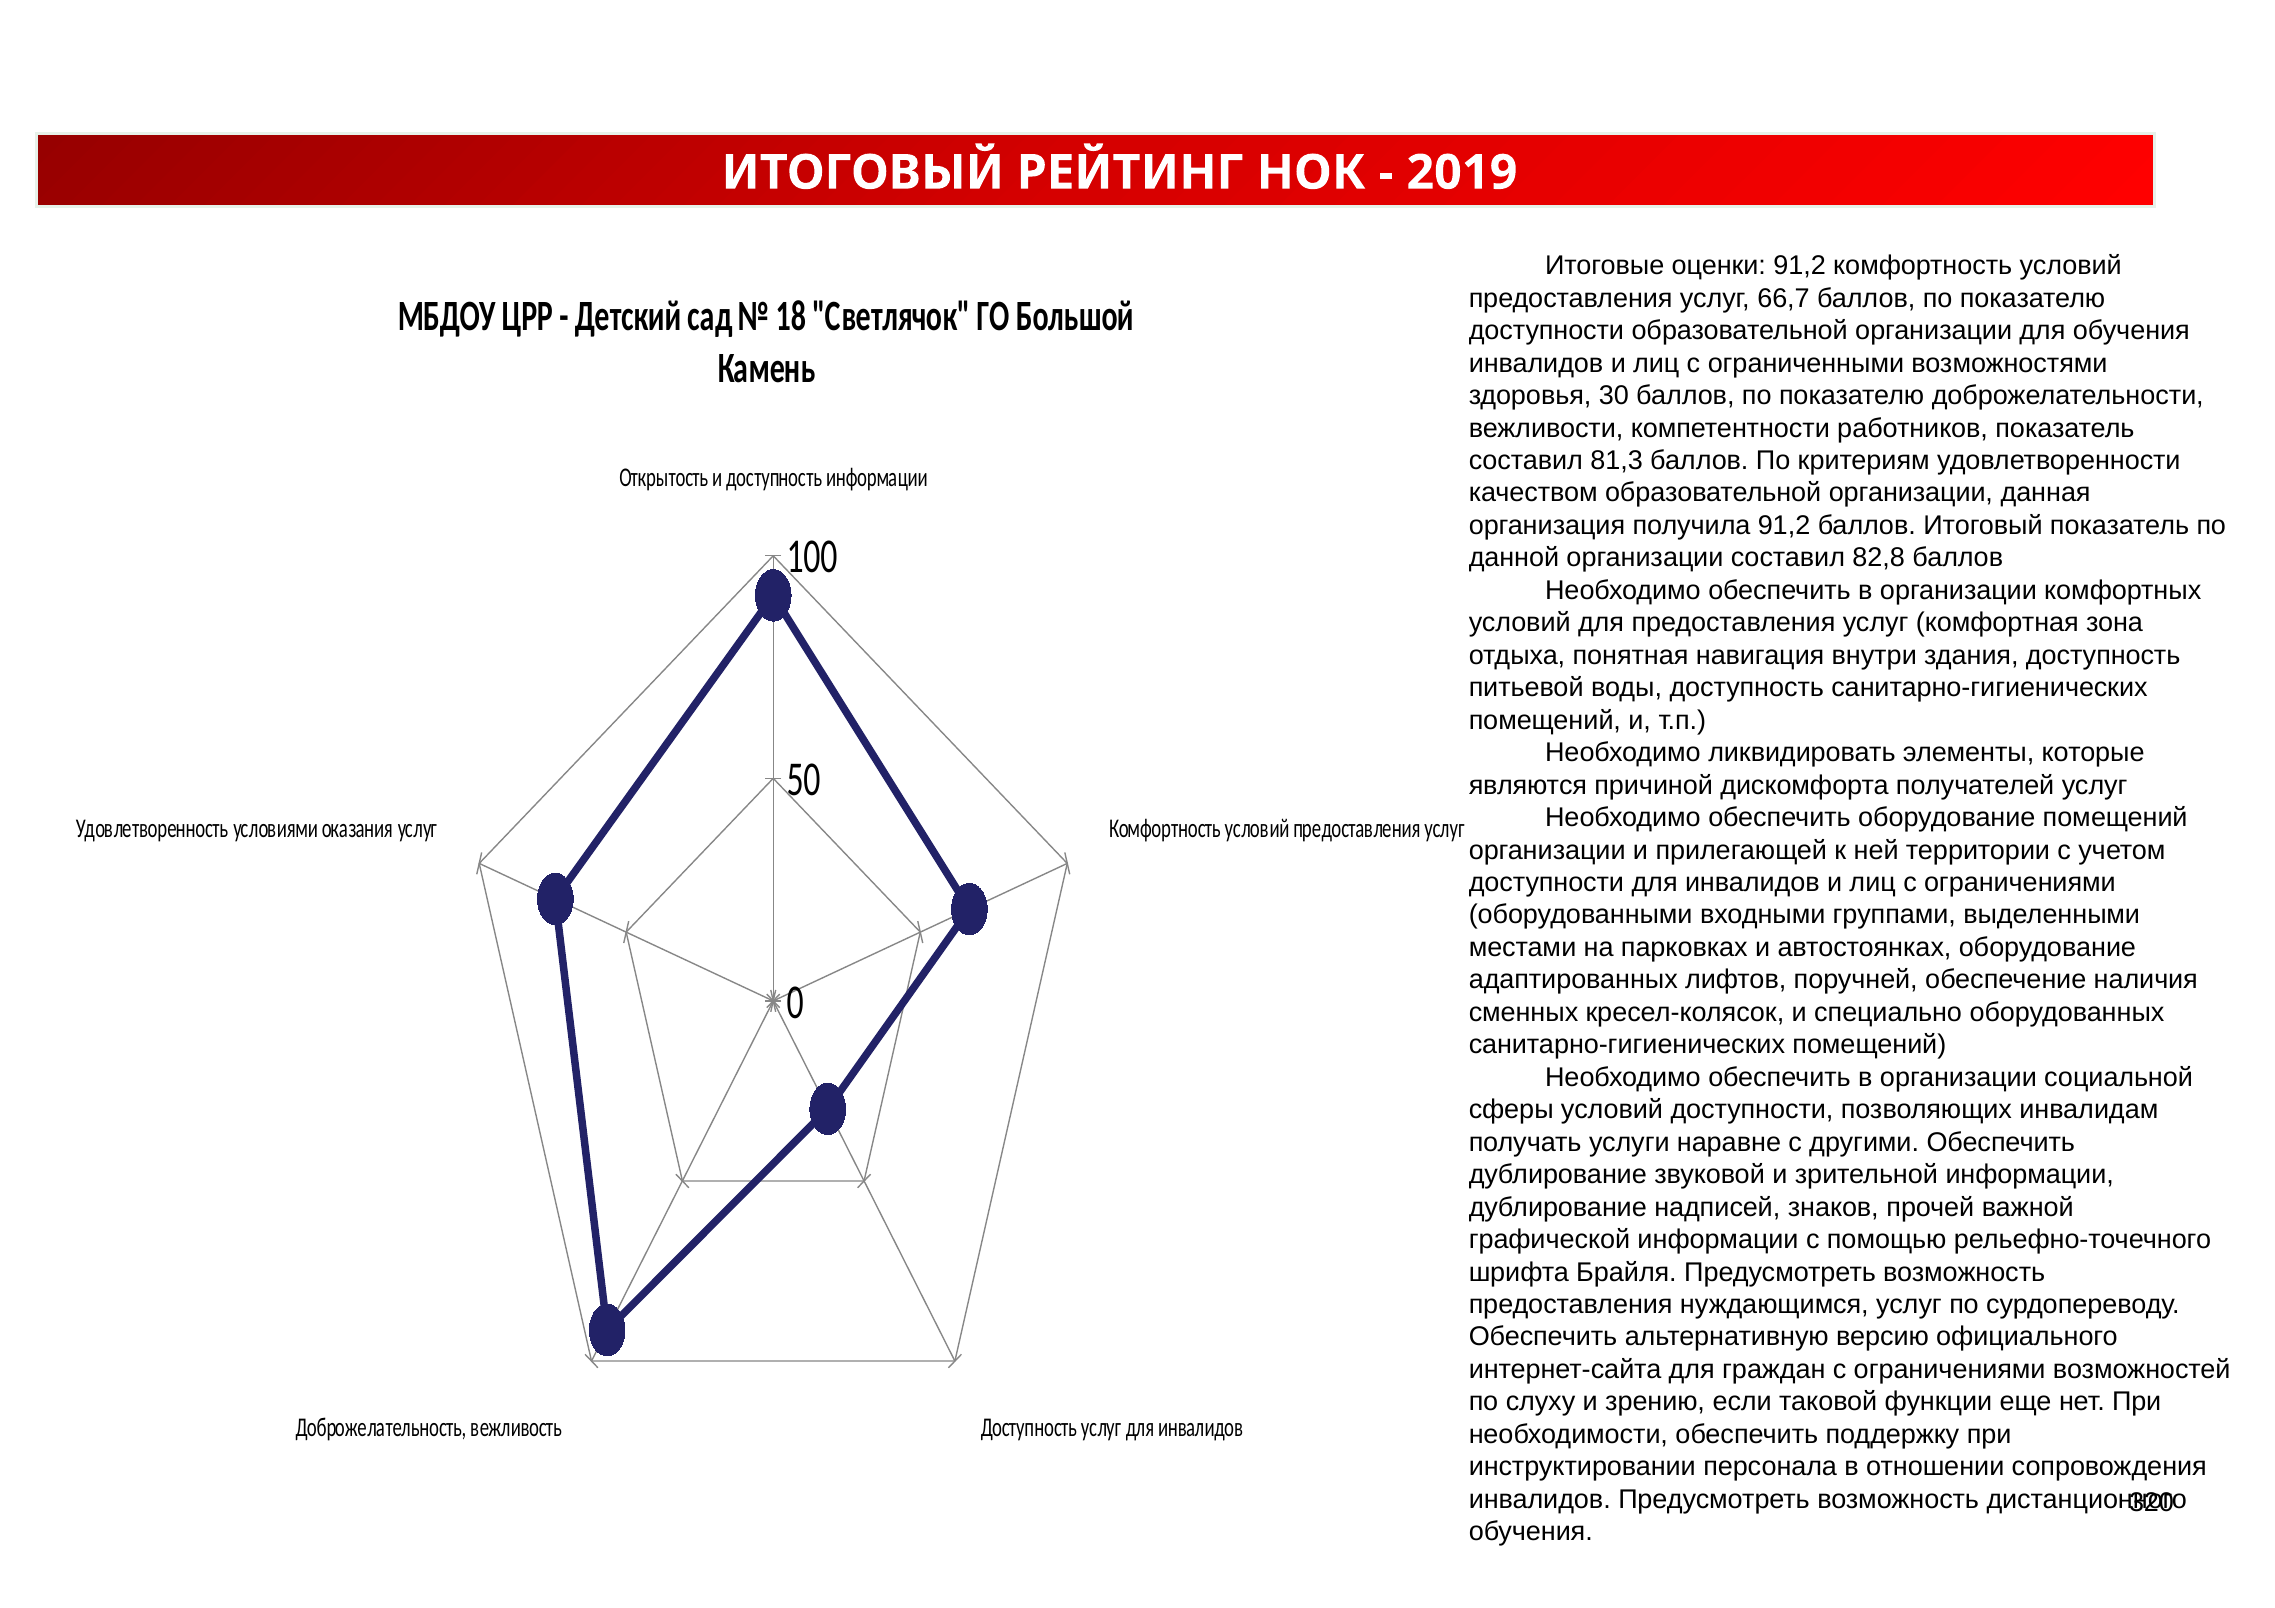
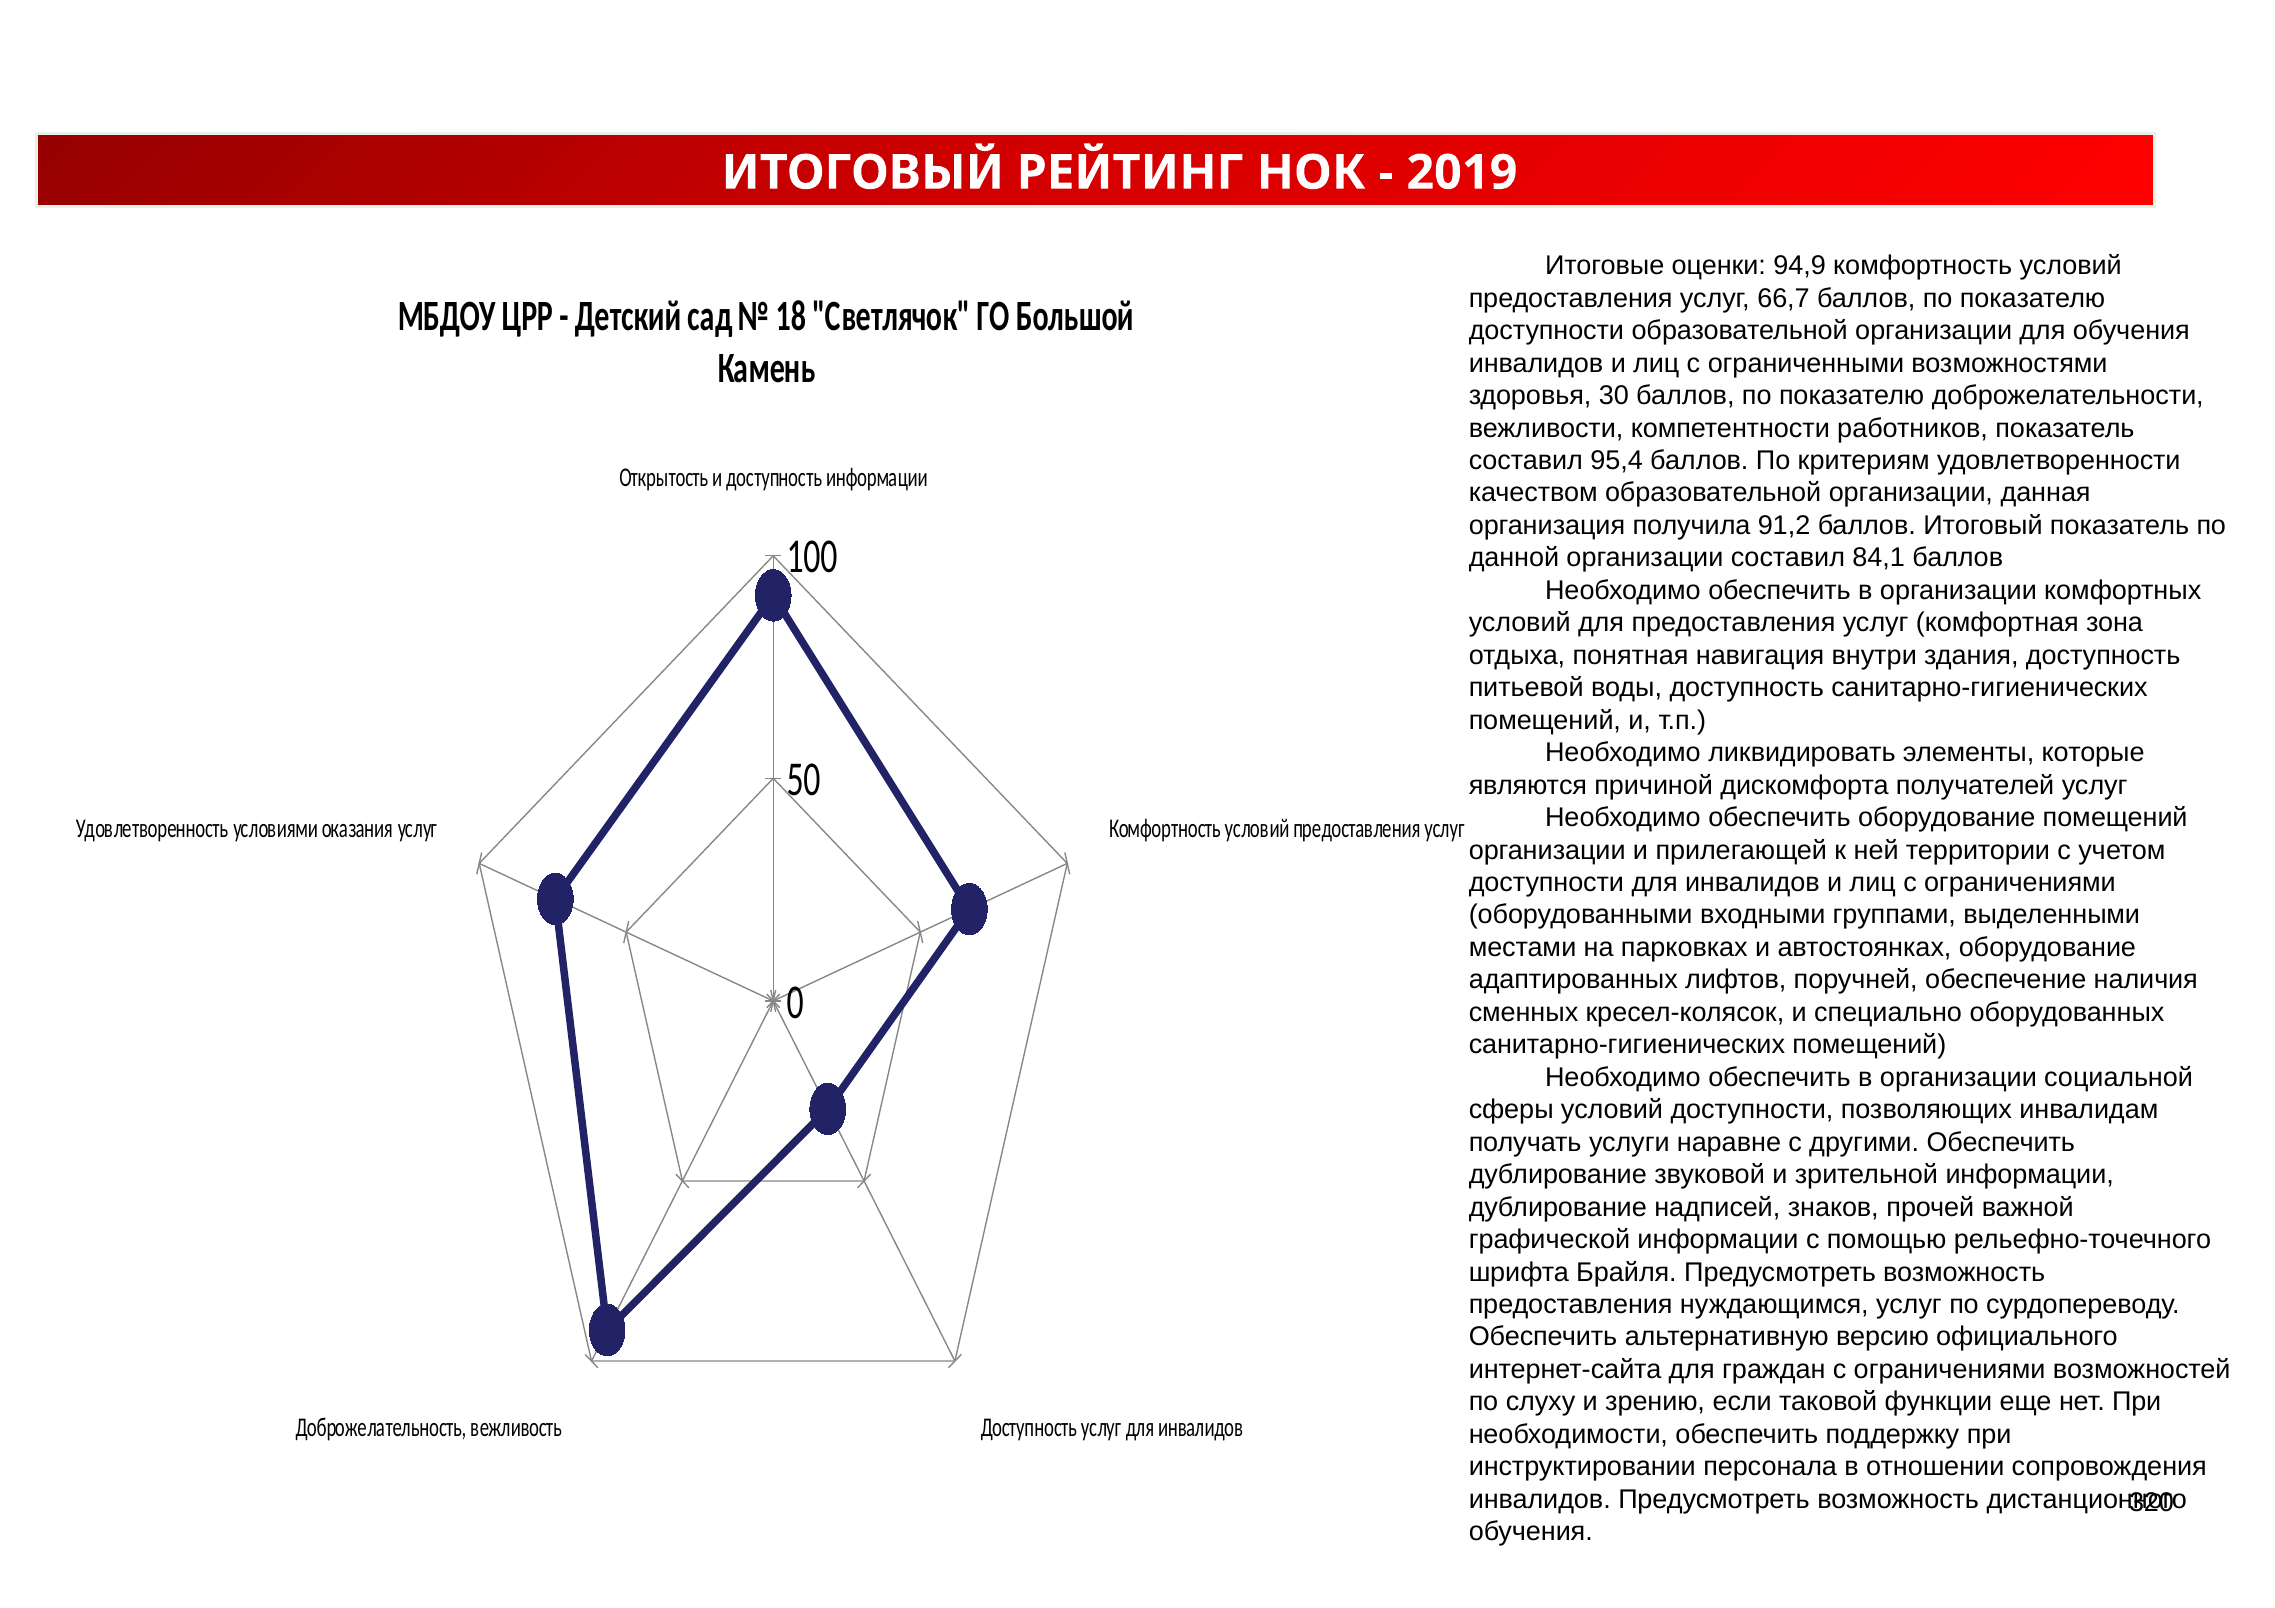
оценки 91,2: 91,2 -> 94,9 (1800, 266)
81,3: 81,3 -> 95,4 (1617, 461)
82,8: 82,8 -> 84,1 (1879, 558)
